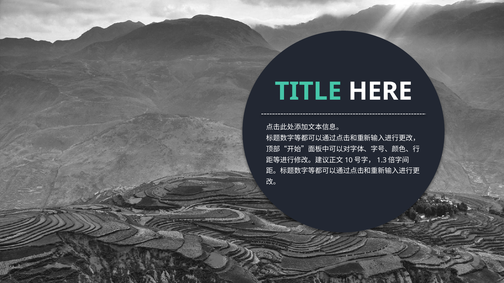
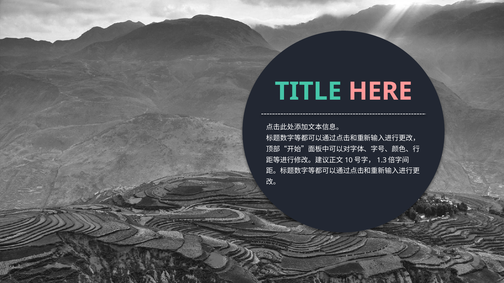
HERE colour: white -> pink (380, 91)
